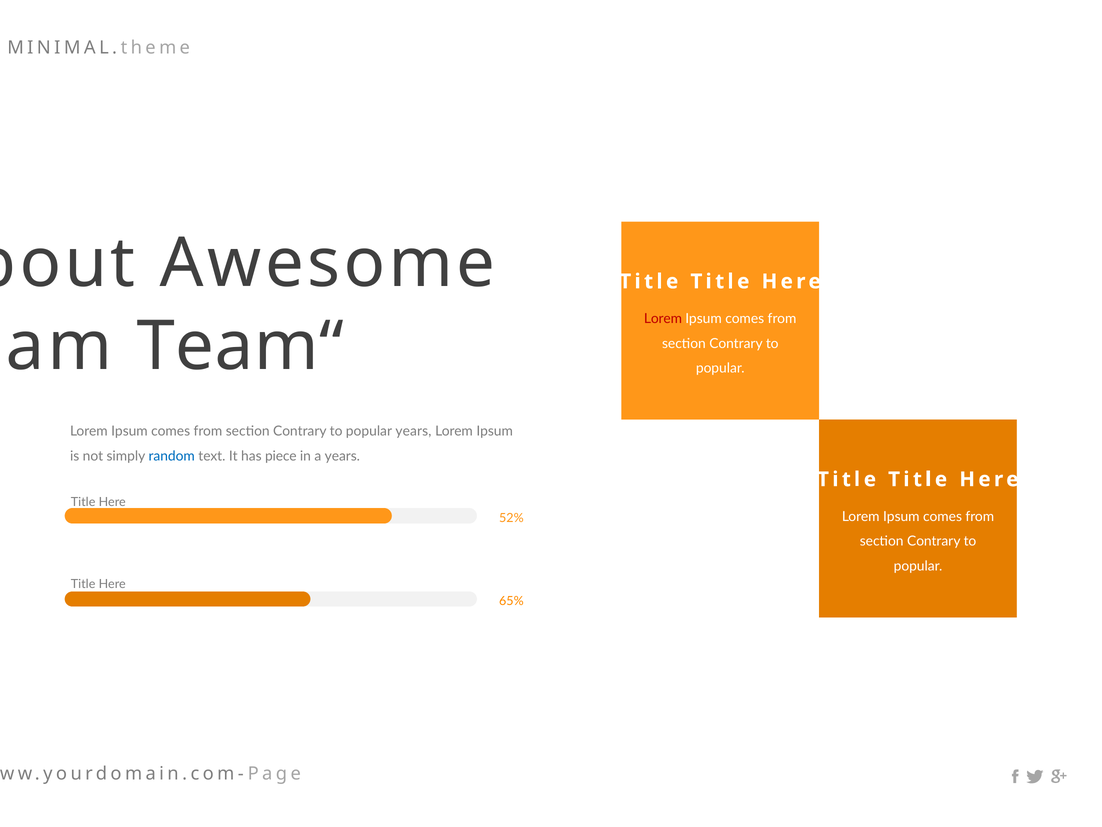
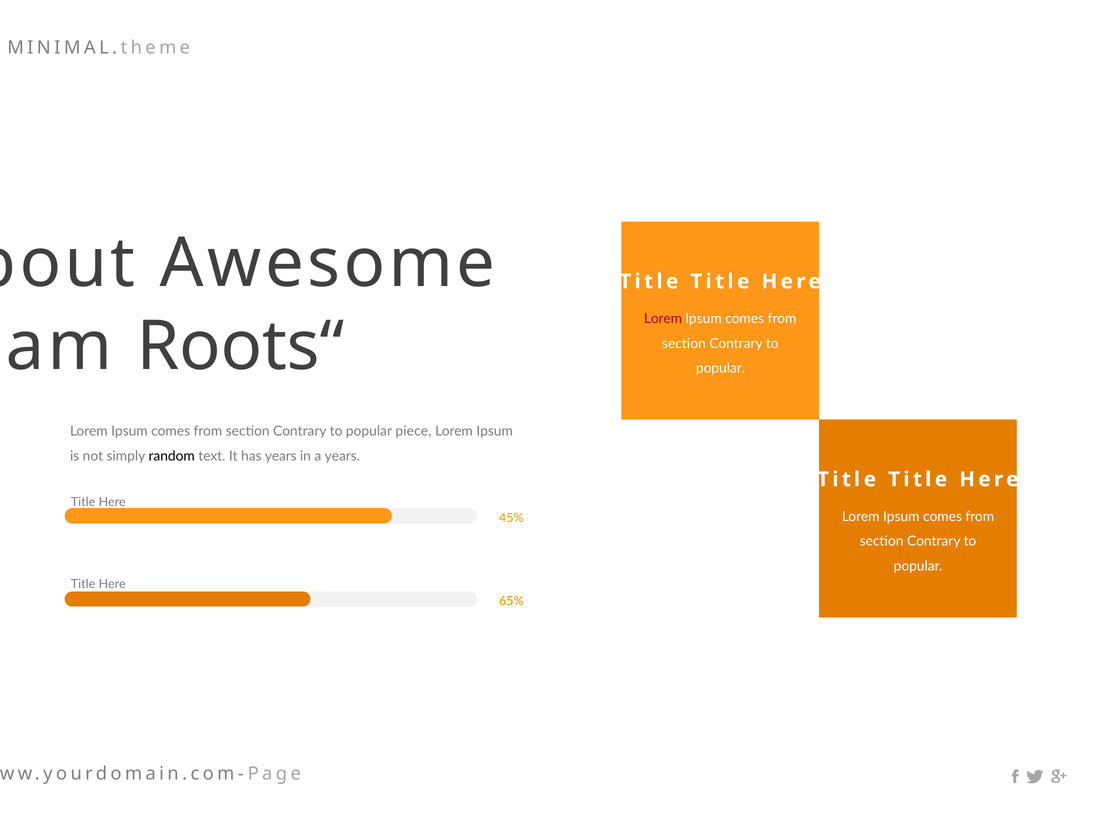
Team“: Team“ -> Roots“ (241, 346)
popular years: years -> piece (413, 431)
random colour: blue -> black (172, 456)
has piece: piece -> years (281, 456)
52%: 52% -> 45% (511, 518)
